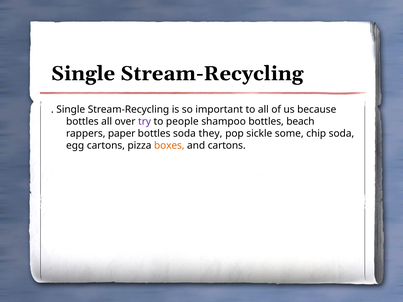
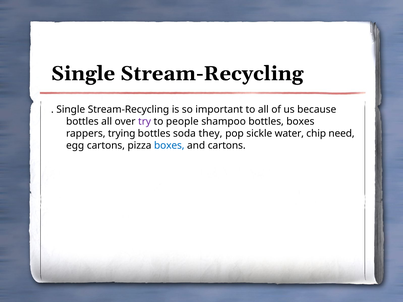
bottles beach: beach -> boxes (300, 122)
paper: paper -> trying (122, 134)
some: some -> water (289, 134)
chip soda: soda -> need (342, 134)
boxes colour: orange -> blue (169, 146)
